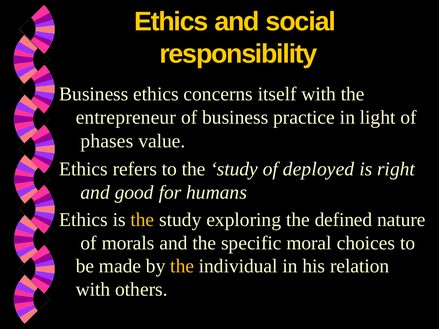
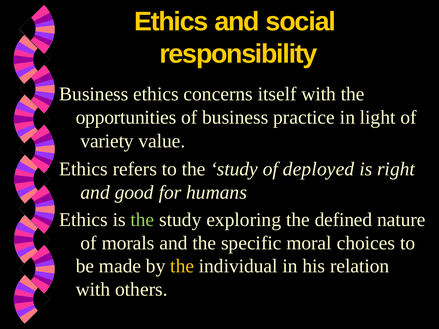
entrepreneur: entrepreneur -> opportunities (126, 118)
phases: phases -> variety (107, 141)
the colour: yellow -> light green (142, 220)
